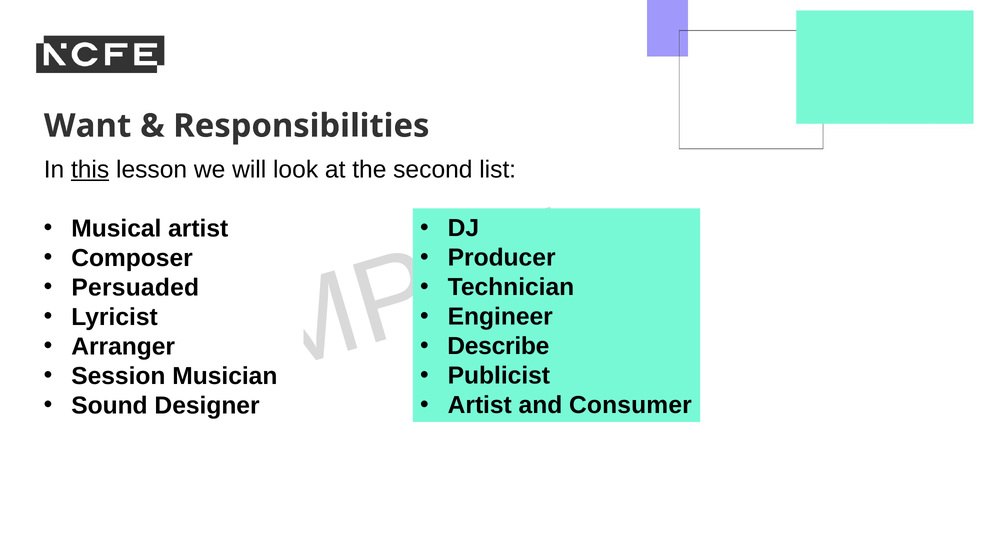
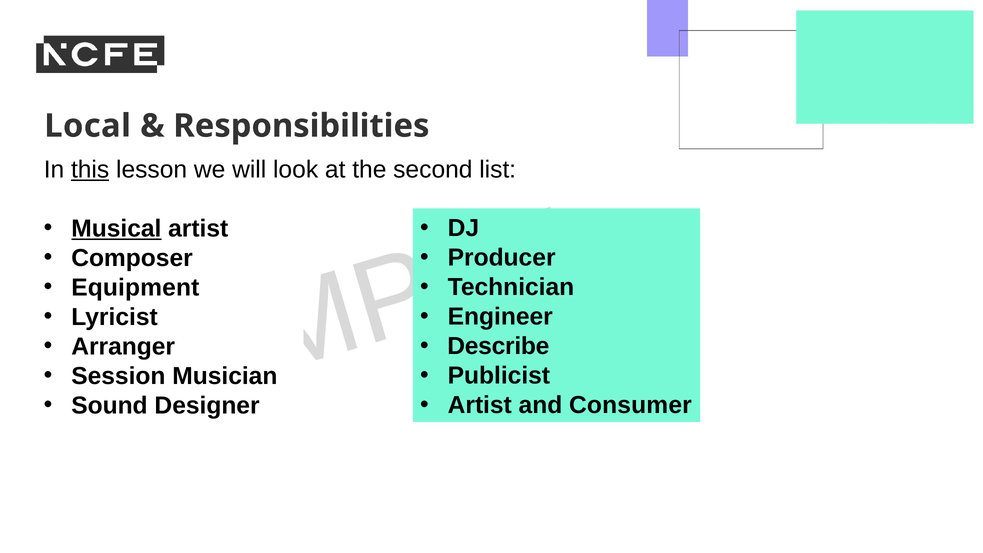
Want: Want -> Local (88, 126)
Musical underline: none -> present (116, 228)
Persuaded: Persuaded -> Equipment (135, 287)
